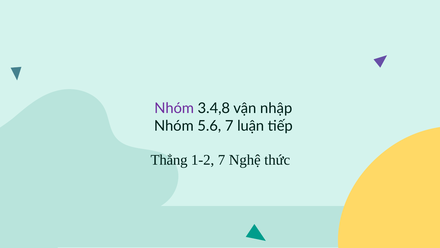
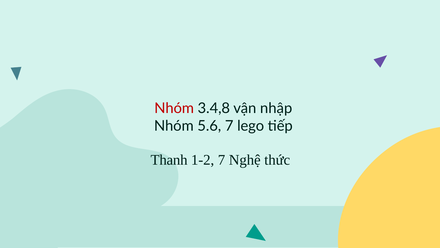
Nhóm colour: purple -> red (174, 108)
luận: luận -> lego (251, 126)
Thẳng: Thẳng -> Thanh (169, 160)
